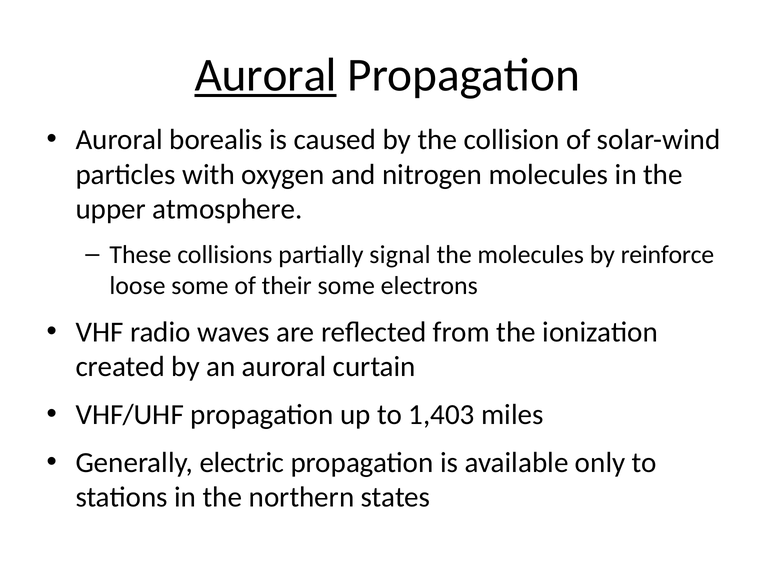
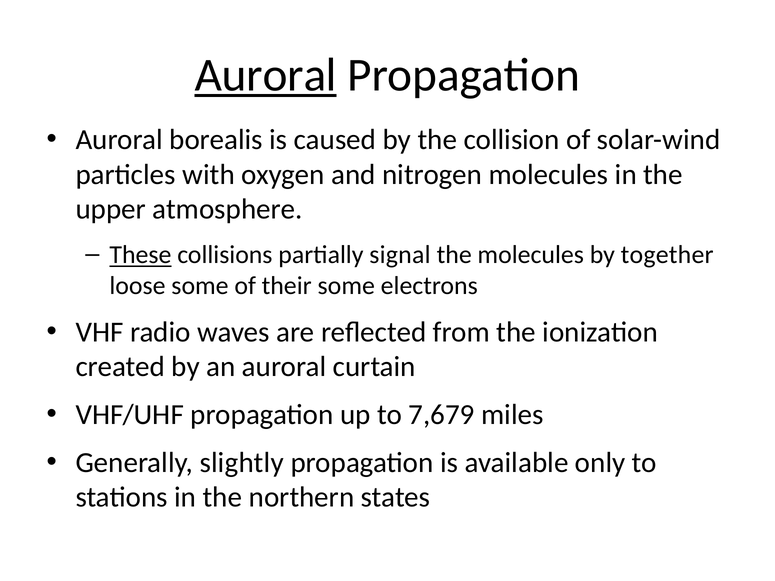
These underline: none -> present (140, 255)
reinforce: reinforce -> together (667, 255)
1,403: 1,403 -> 7,679 (442, 415)
electric: electric -> slightly (242, 463)
